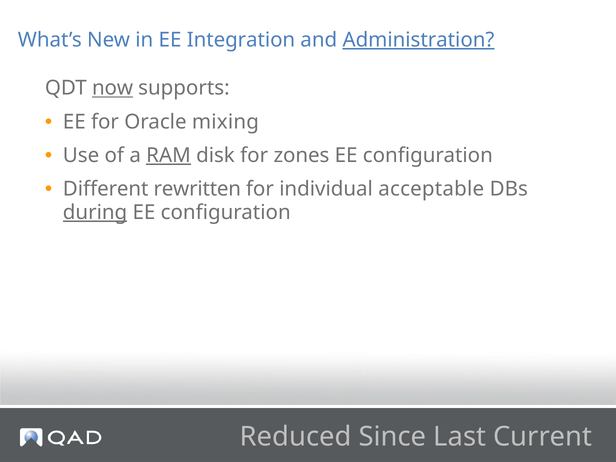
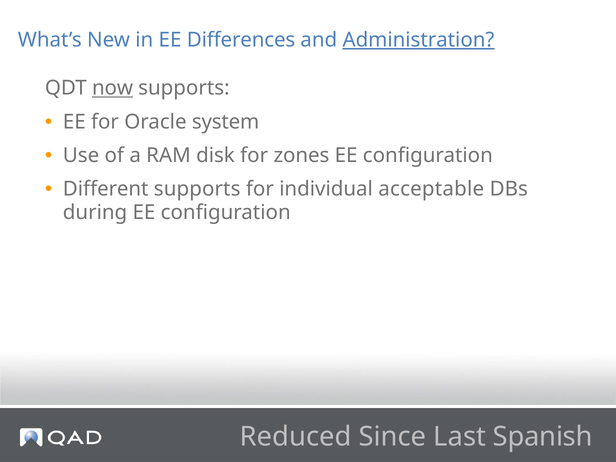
Integration: Integration -> Differences (241, 40)
mixing: mixing -> system (226, 122)
RAM underline: present -> none (169, 155)
Different rewritten: rewritten -> supports (197, 189)
during underline: present -> none (95, 213)
Current: Current -> Spanish (543, 437)
